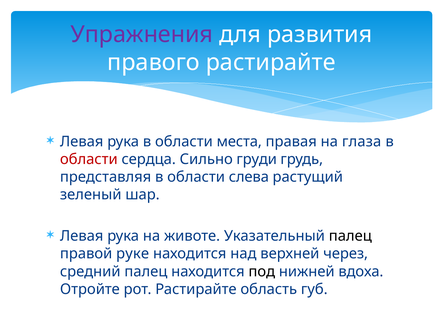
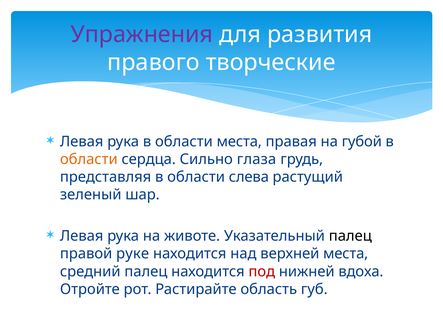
правого растирайте: растирайте -> творческие (271, 62)
глаза: глаза -> губой (362, 142)
области colour: red -> orange (89, 159)
груди: груди -> глаза (256, 159)
верхней через: через -> места (346, 254)
под colour: black -> red (262, 272)
